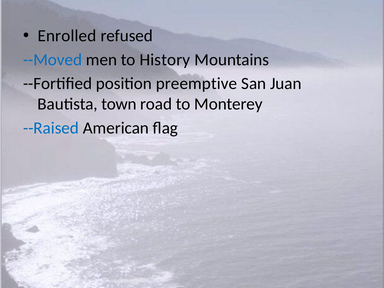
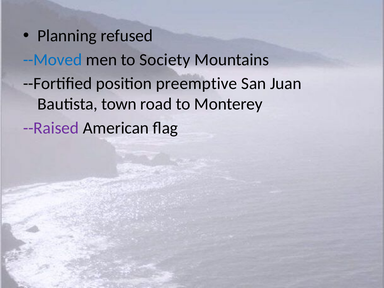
Enrolled: Enrolled -> Planning (67, 36)
History: History -> Society (165, 60)
--Raised colour: blue -> purple (51, 128)
